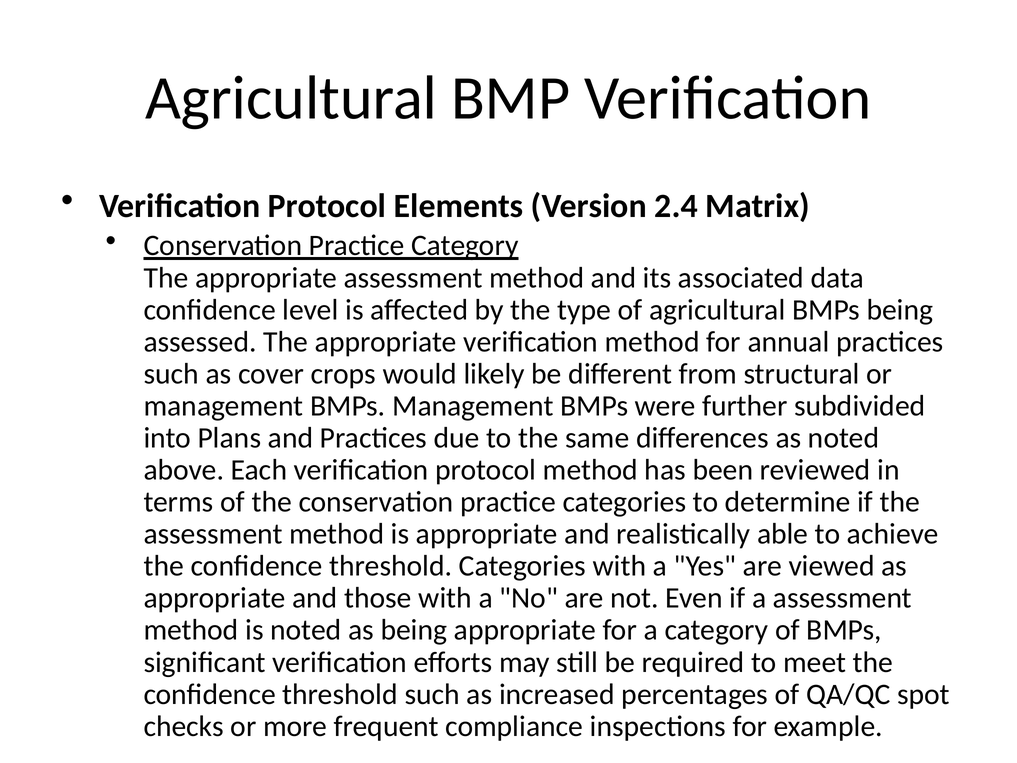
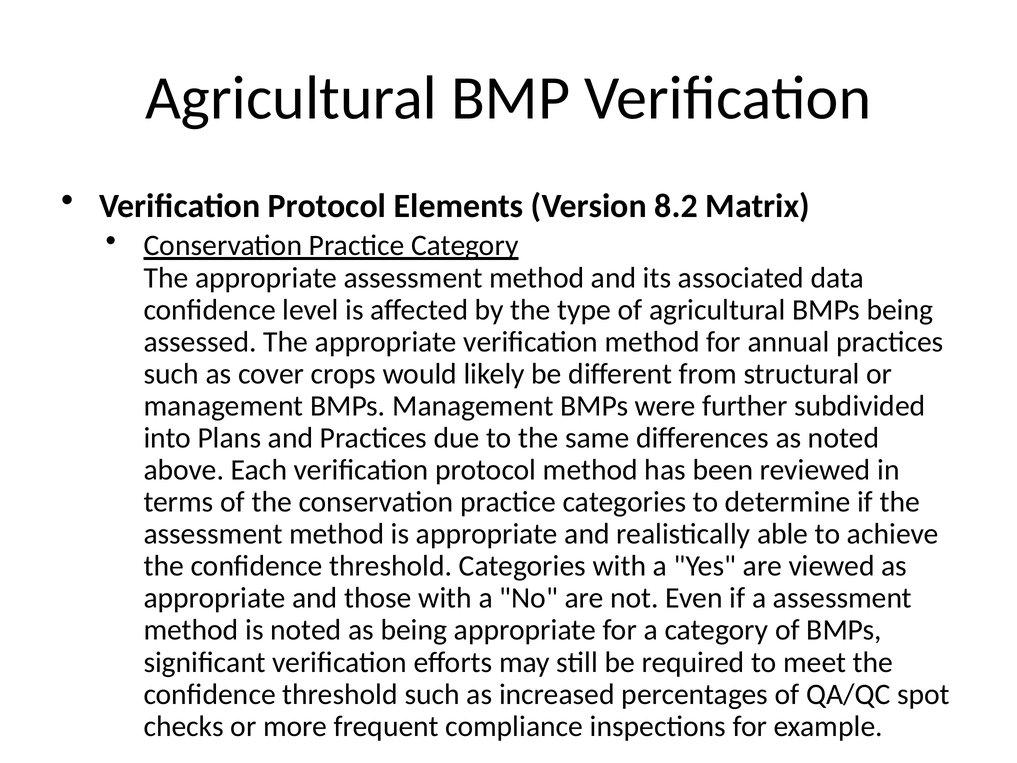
2.4: 2.4 -> 8.2 (676, 206)
